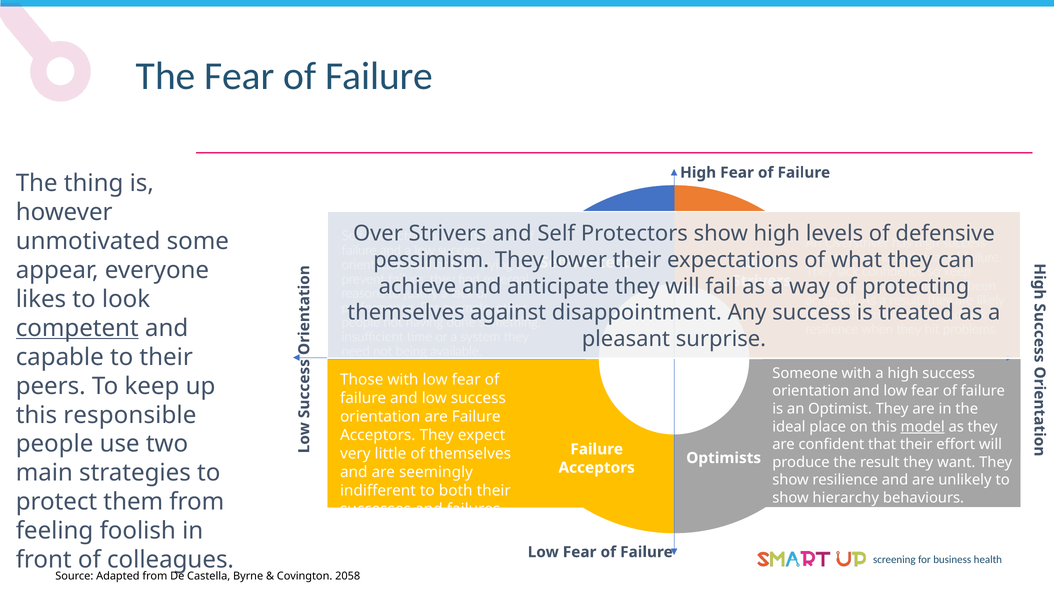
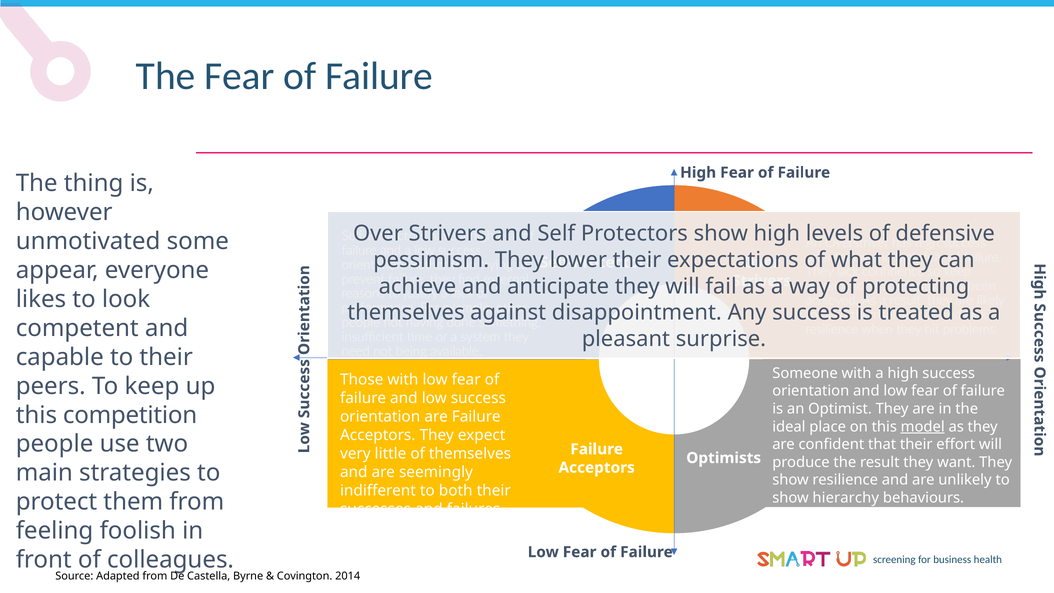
competent underline: present -> none (77, 328)
responsible: responsible -> competition (130, 415)
2058: 2058 -> 2014 (348, 576)
